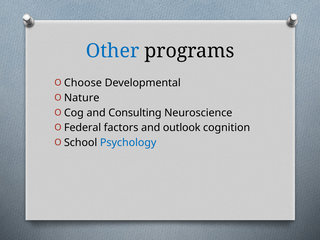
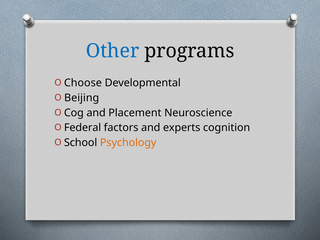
Nature: Nature -> Beijing (82, 98)
Consulting: Consulting -> Placement (135, 113)
outlook: outlook -> experts (182, 128)
Psychology colour: blue -> orange (128, 143)
